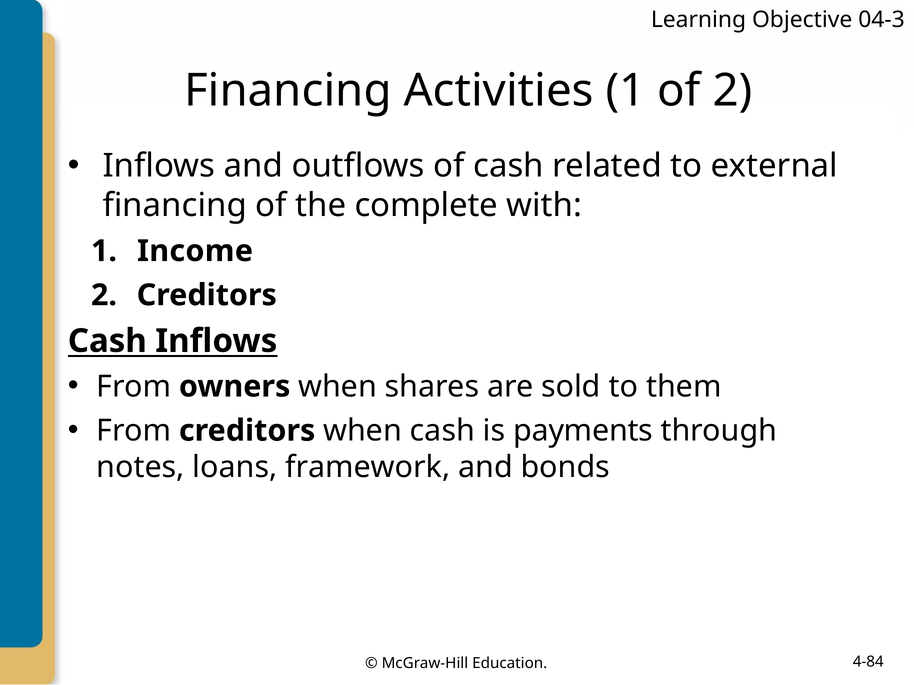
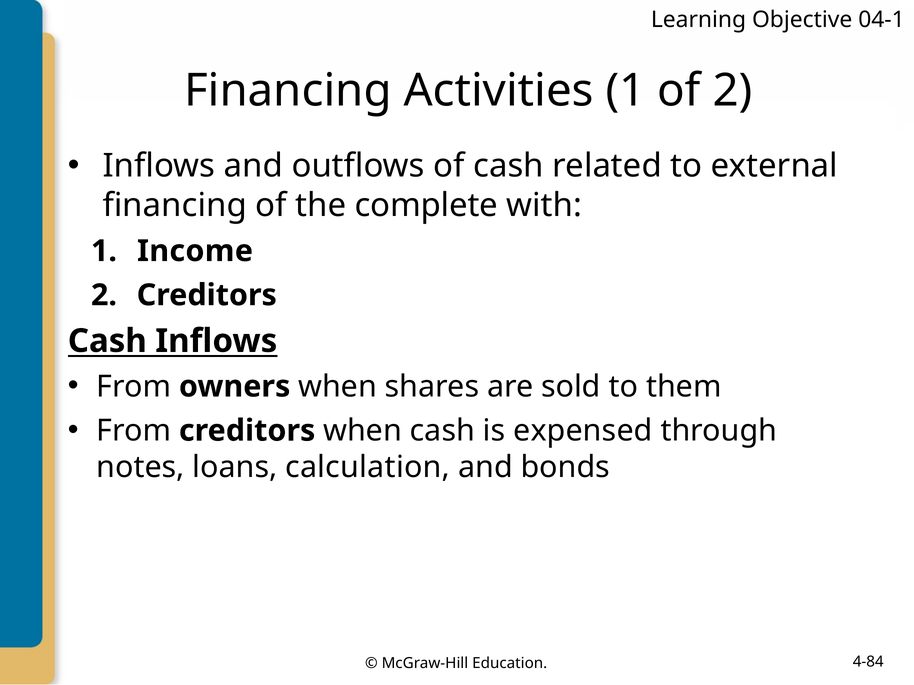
04-3: 04-3 -> 04-1 (882, 20)
payments: payments -> expensed (583, 431)
framework: framework -> calculation (368, 468)
